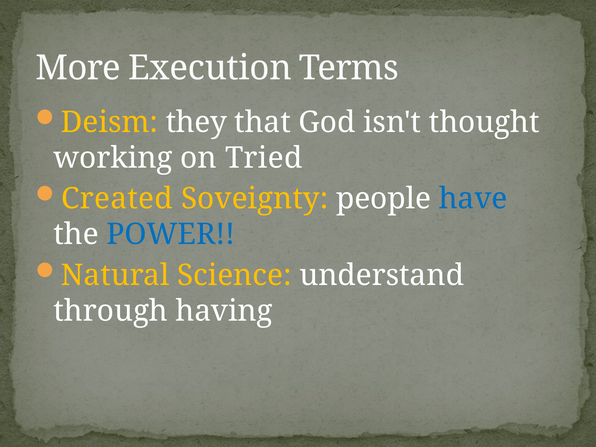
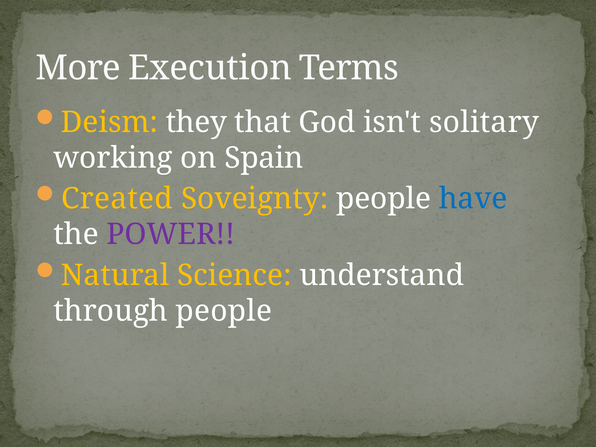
thought: thought -> solitary (484, 122)
Tried: Tried -> Spain (264, 158)
POWER colour: blue -> purple (171, 234)
through having: having -> people (224, 311)
